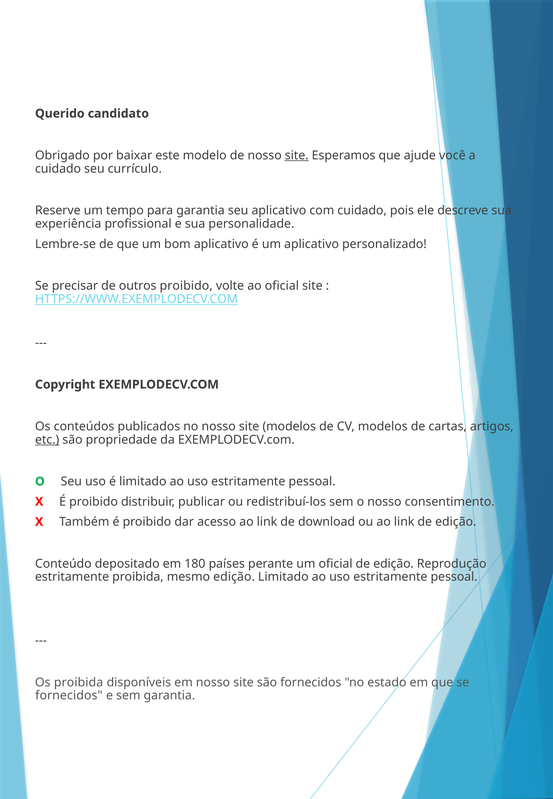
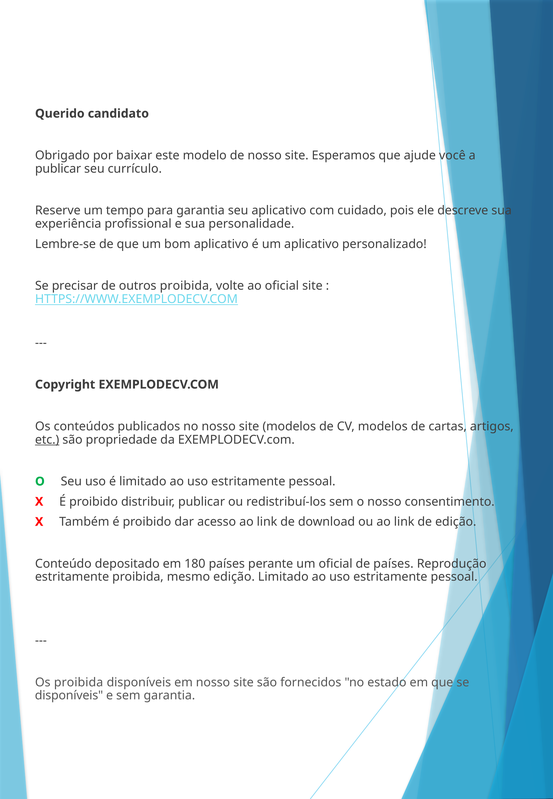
site underline: present -> none (297, 155)
cuidado: cuidado -> publicar (58, 169)
outros proibido: proibido -> proibida (186, 286)
oficial de edição: edição -> países (393, 564)
fornecidos: fornecidos -> disponíveis (69, 695)
